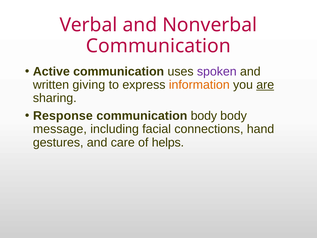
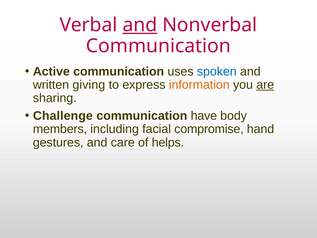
and underline: none -> present (140, 25)
spoken colour: purple -> blue (217, 71)
Response: Response -> Challenge (63, 116)
communication body: body -> have (204, 116)
message: message -> members (60, 129)
connections: connections -> compromise (209, 129)
